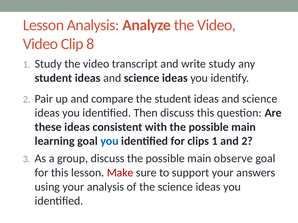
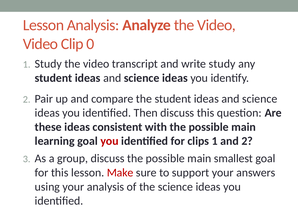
8: 8 -> 0 (90, 44)
you colour: blue -> red (109, 141)
observe: observe -> smallest (233, 159)
